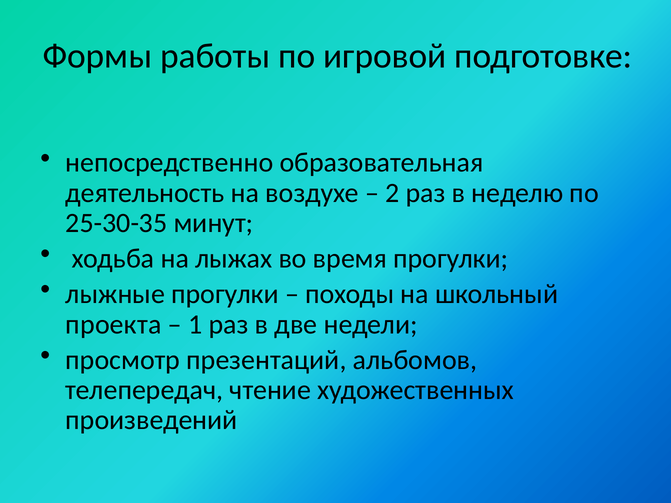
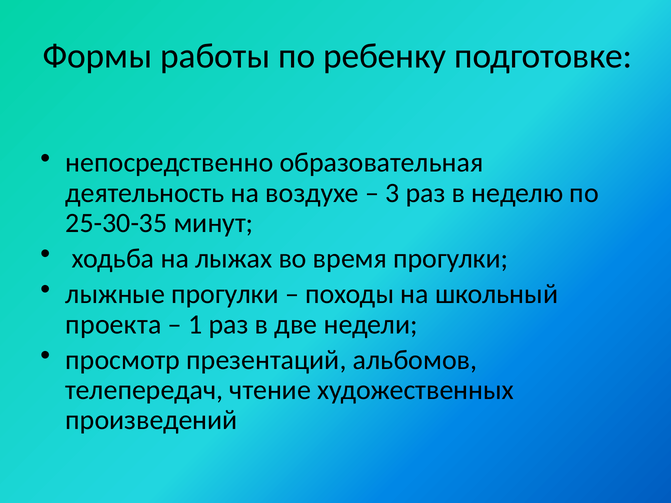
игровой: игровой -> ребенку (385, 56)
2: 2 -> 3 (392, 193)
